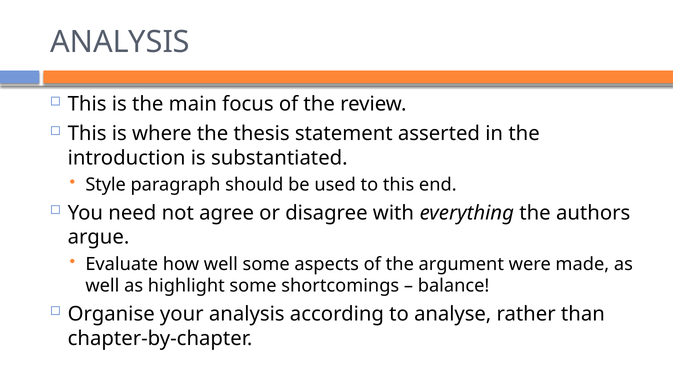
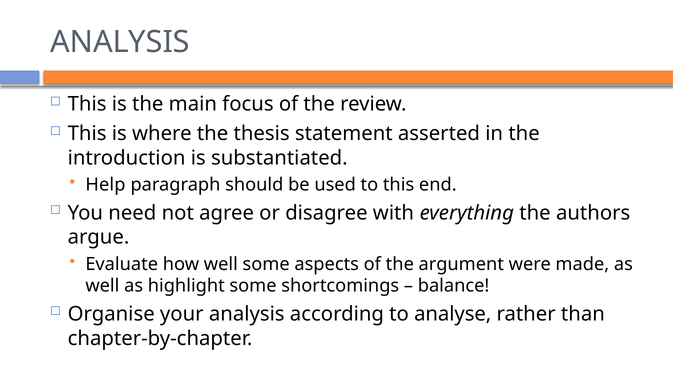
Style: Style -> Help (105, 185)
